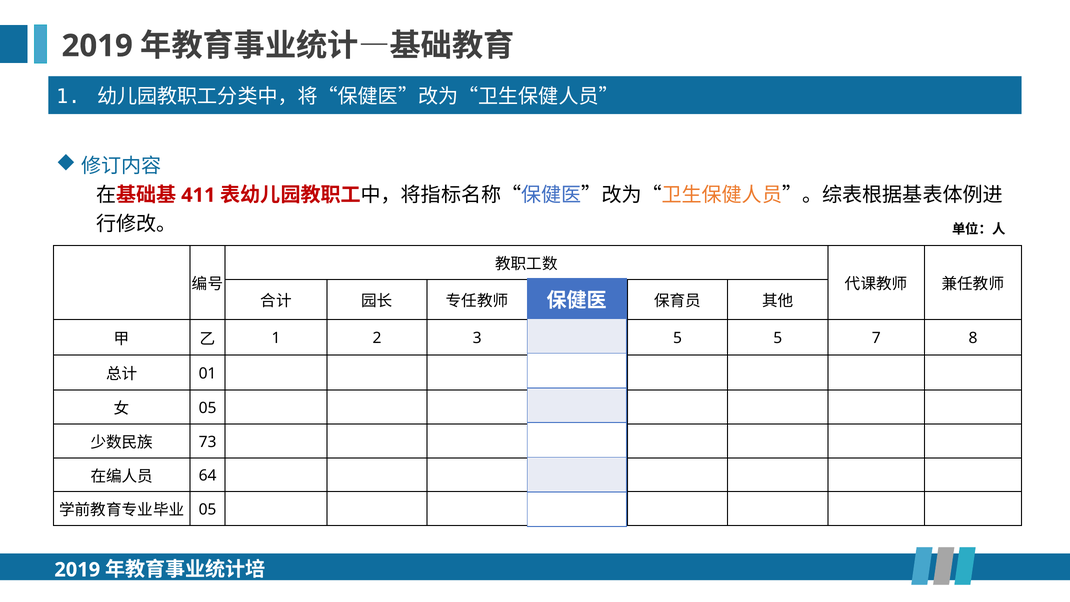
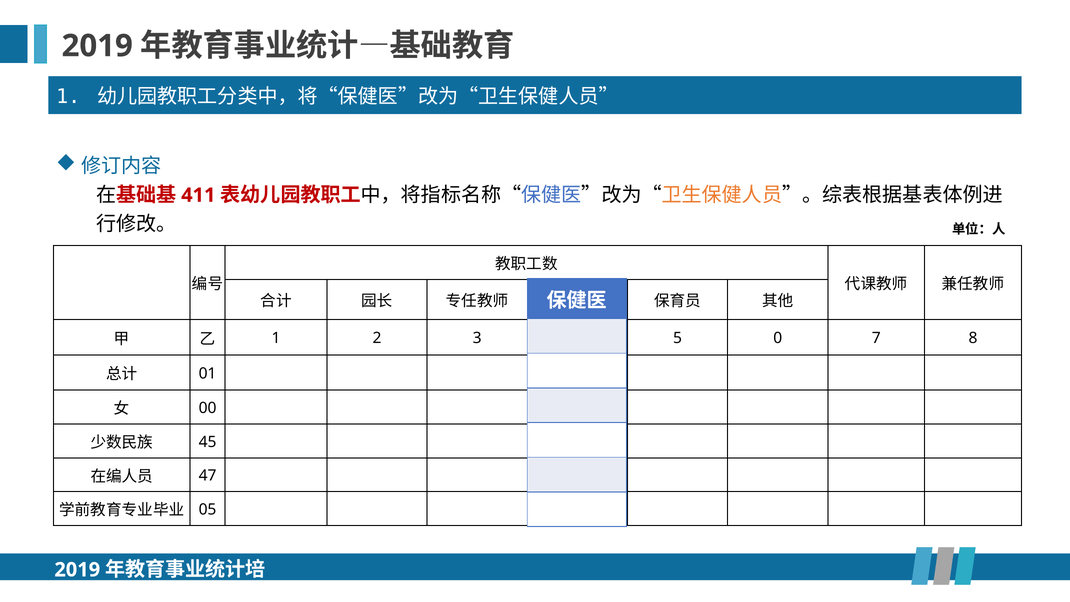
5 5: 5 -> 0 (778, 338)
05: 05 -> 00 (208, 408)
73: 73 -> 45 (208, 442)
64: 64 -> 47 (208, 476)
